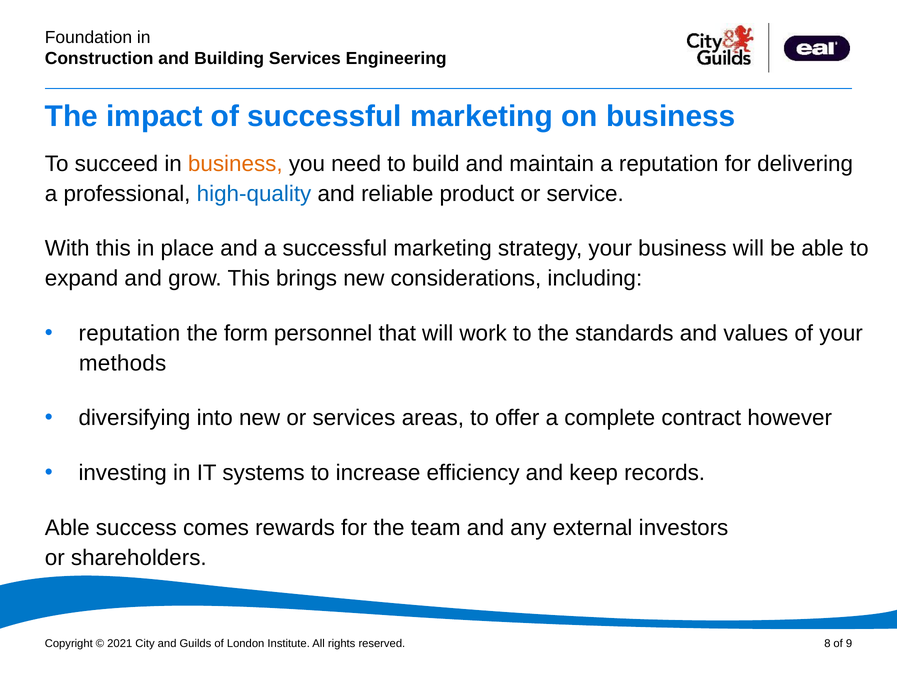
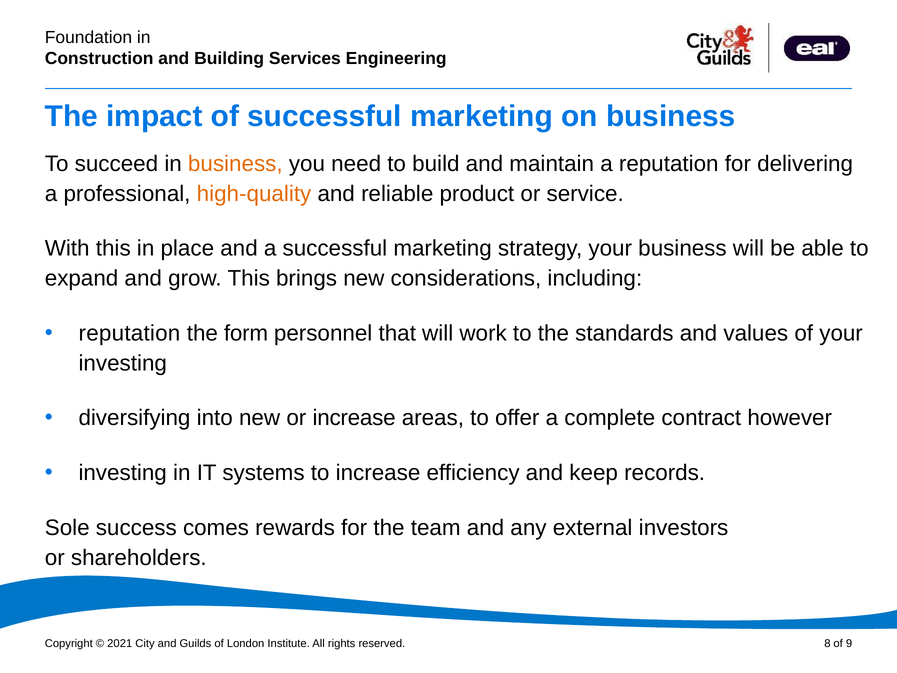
high-quality colour: blue -> orange (254, 194)
methods: methods -> investing (123, 363)
or services: services -> increase (354, 418)
Able: Able -> Sole (67, 528)
